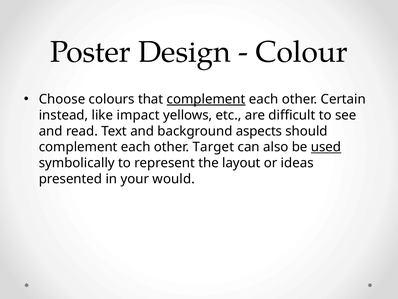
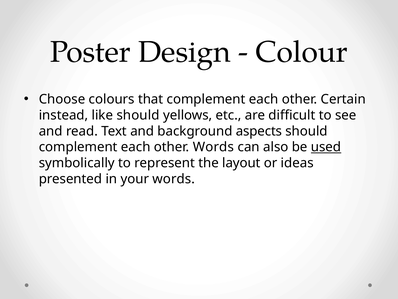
complement underline: present -> none (206, 99)
like impact: impact -> should (138, 115)
other Target: Target -> Words (213, 147)
your would: would -> words (174, 179)
